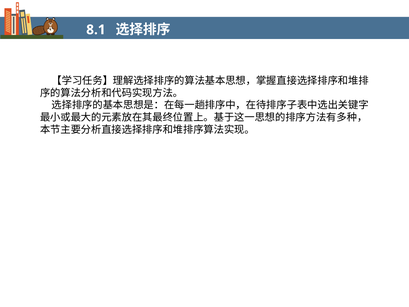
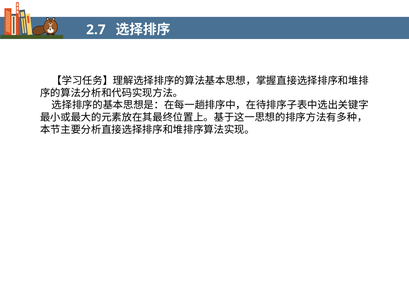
8.1: 8.1 -> 2.7 (96, 30)
